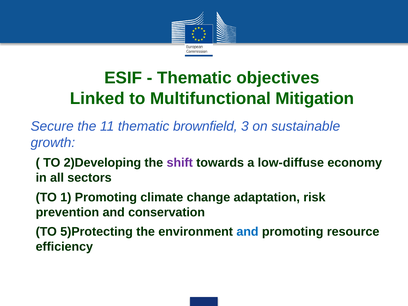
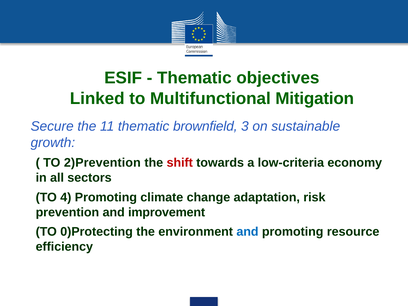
2)Developing: 2)Developing -> 2)Prevention (102, 163)
shift colour: purple -> red (180, 163)
low-diffuse: low-diffuse -> low-criteria (291, 163)
1: 1 -> 4 (66, 197)
conservation: conservation -> improvement (167, 212)
5)Protecting: 5)Protecting -> 0)Protecting (97, 232)
